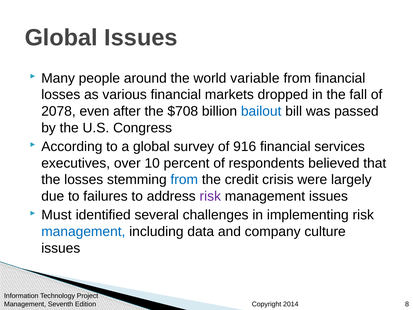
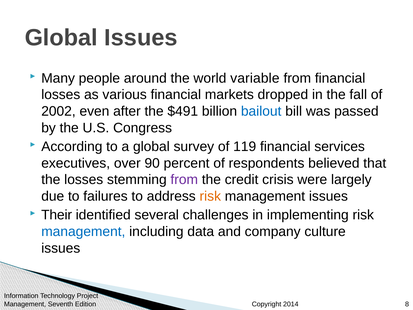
2078: 2078 -> 2002 (58, 111)
$708: $708 -> $491 (183, 111)
916: 916 -> 119 (245, 147)
10: 10 -> 90 (152, 163)
from colour: blue -> purple (184, 180)
risk colour: purple -> orange (210, 196)
Must: Must -> Their (57, 215)
